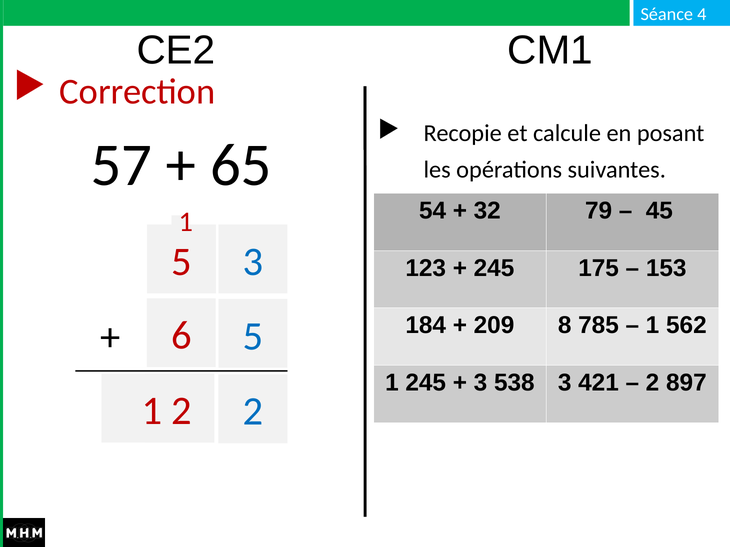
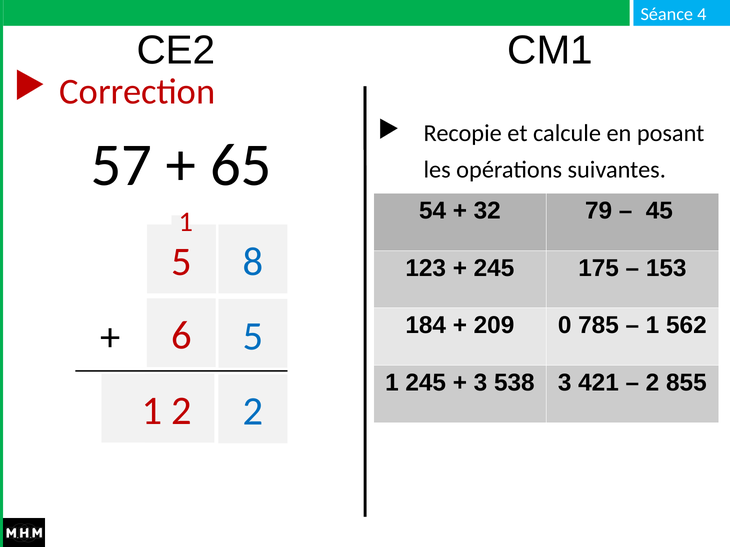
5 3: 3 -> 8 (253, 262)
8: 8 -> 0 (565, 326)
897: 897 -> 855 (686, 383)
